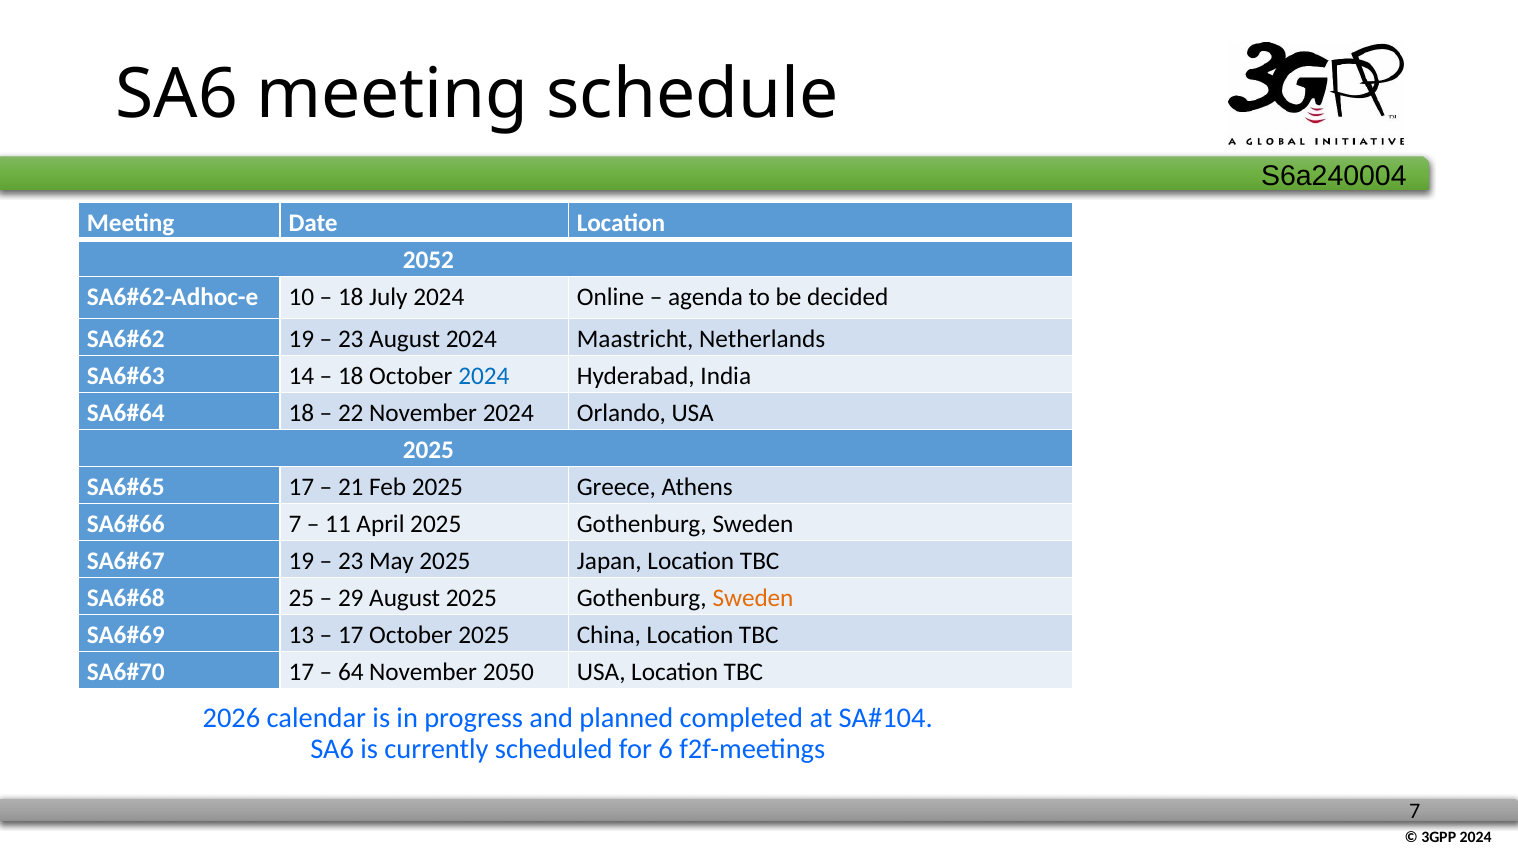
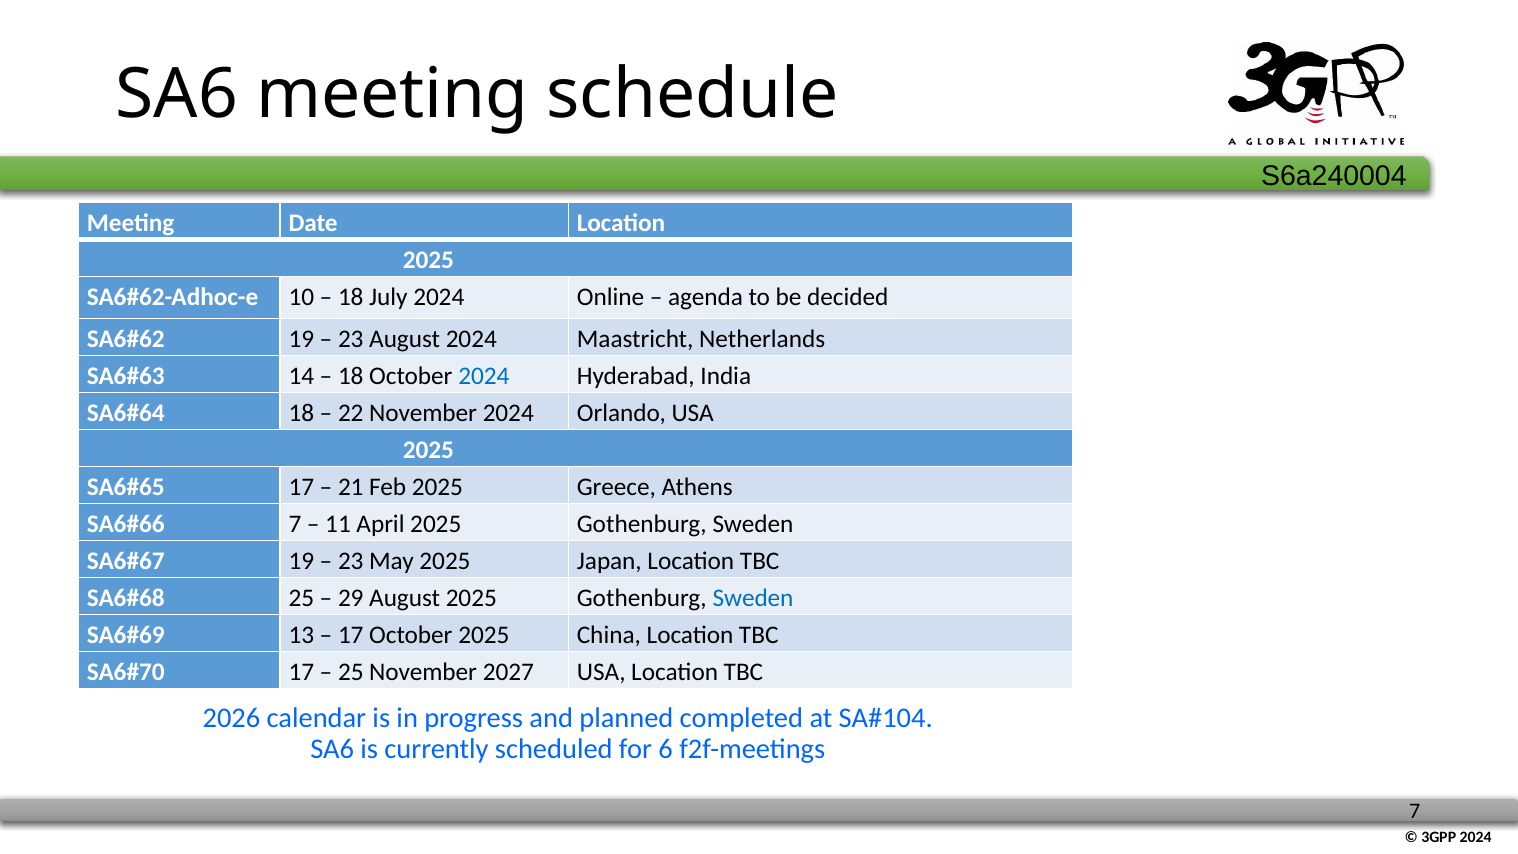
2052: 2052 -> 2025 (428, 260)
Sweden colour: orange -> blue (753, 598)
64: 64 -> 25 (351, 672)
2050: 2050 -> 2027 (508, 672)
